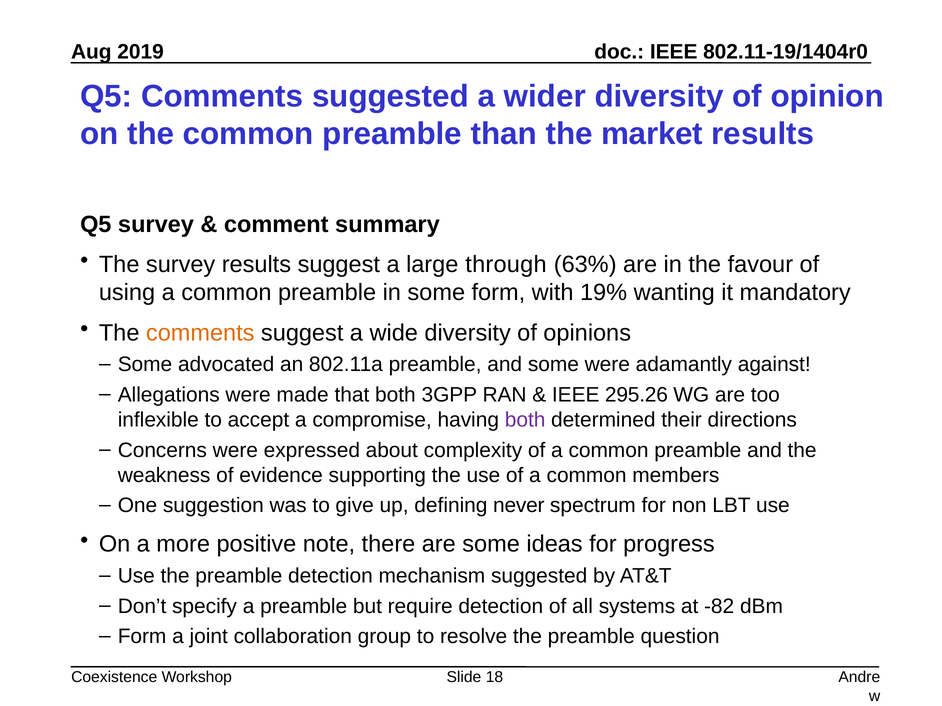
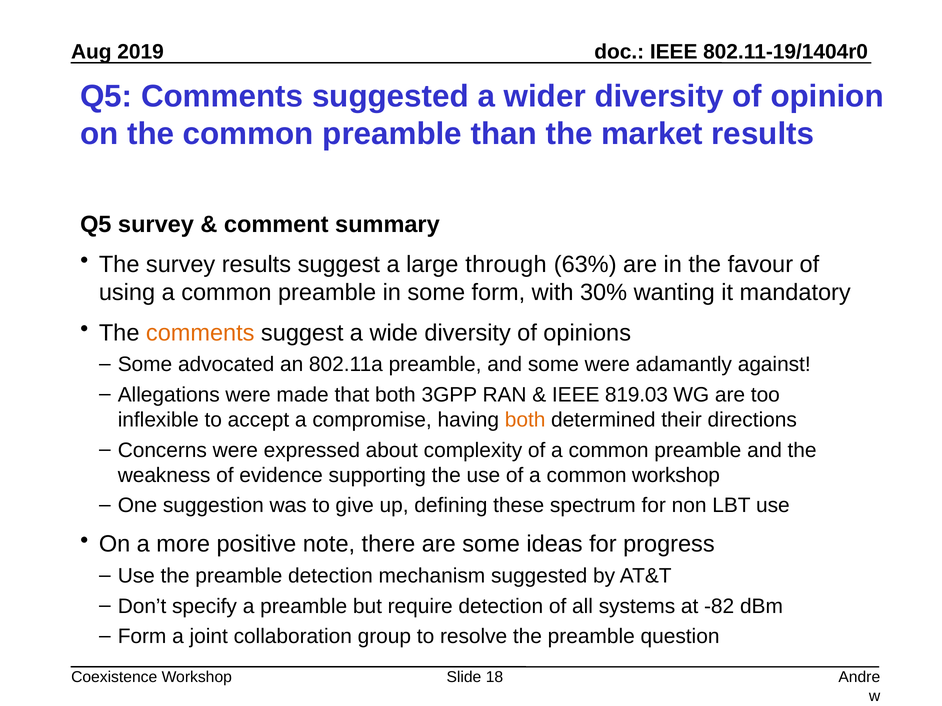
19%: 19% -> 30% (604, 293)
295.26: 295.26 -> 819.03 (636, 395)
both colour: purple -> orange (525, 420)
common members: members -> workshop (676, 476)
never: never -> these (519, 506)
